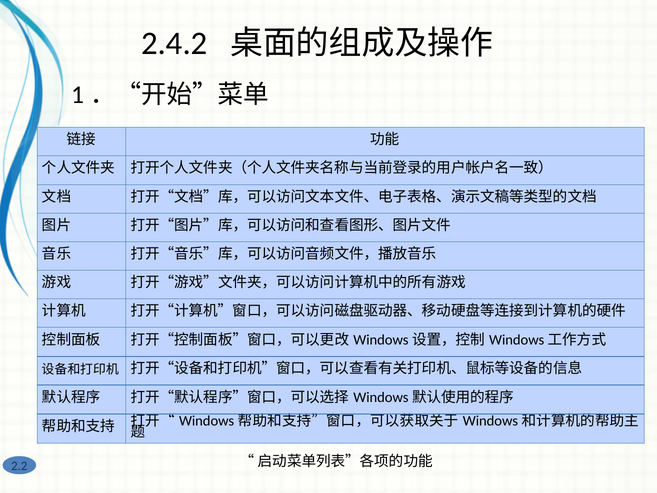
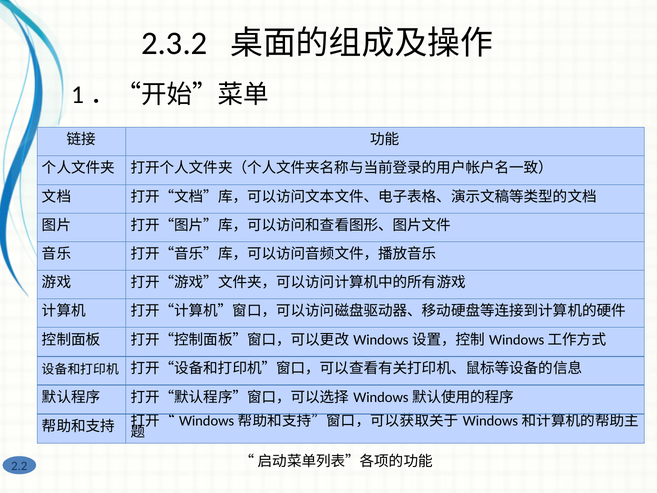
2.4.2: 2.4.2 -> 2.3.2 (174, 43)
